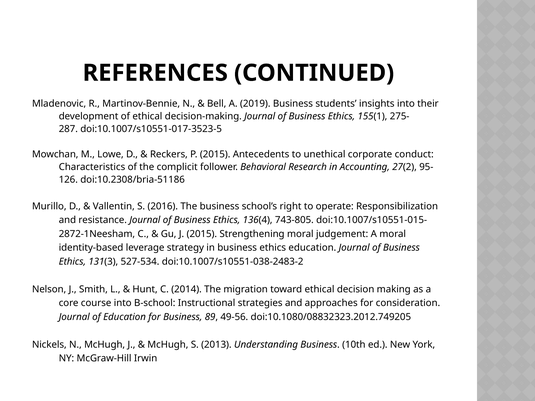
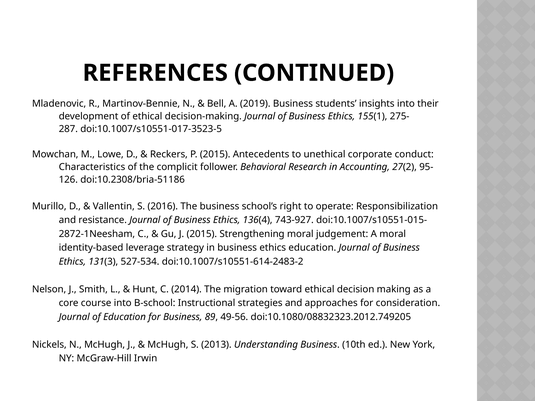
743-805: 743-805 -> 743-927 (294, 220)
doi:10.1007/s10551-038-2483-2: doi:10.1007/s10551-038-2483-2 -> doi:10.1007/s10551-614-2483-2 (233, 262)
